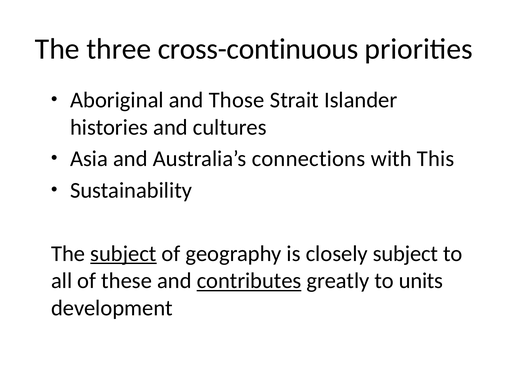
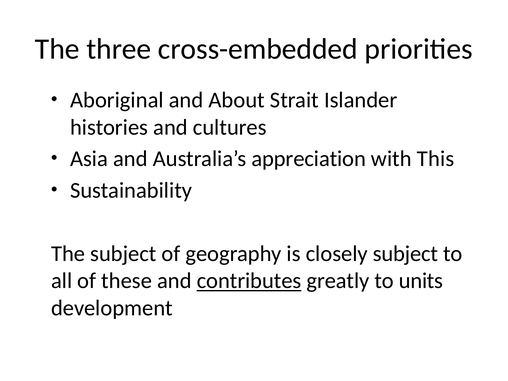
cross-continuous: cross-continuous -> cross-embedded (258, 49)
Those: Those -> About (237, 100)
connections: connections -> appreciation (309, 159)
subject underline: present -> none (123, 254)
